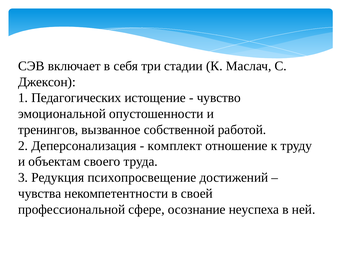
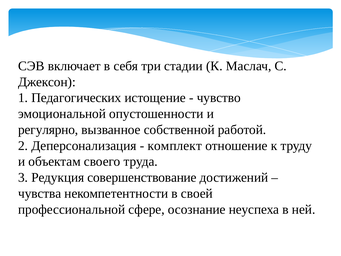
тренингов: тренингов -> регулярно (48, 130)
психопросвещение: психопросвещение -> совершенствование (142, 177)
